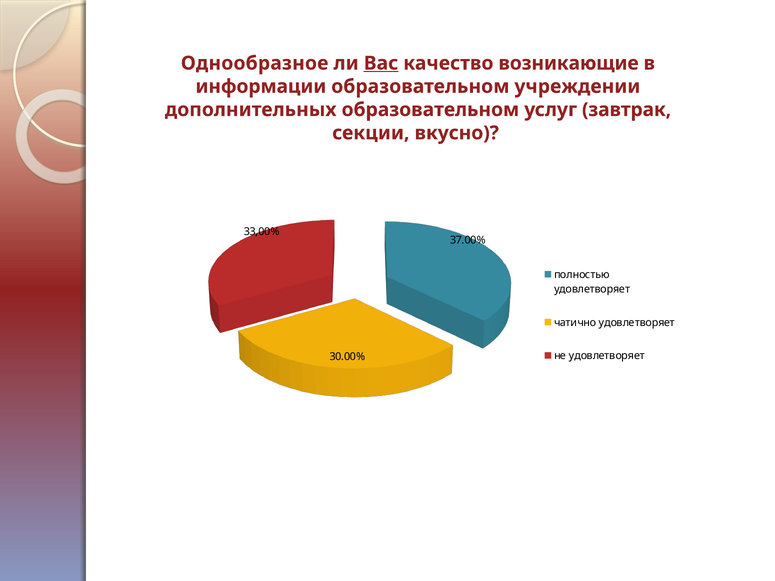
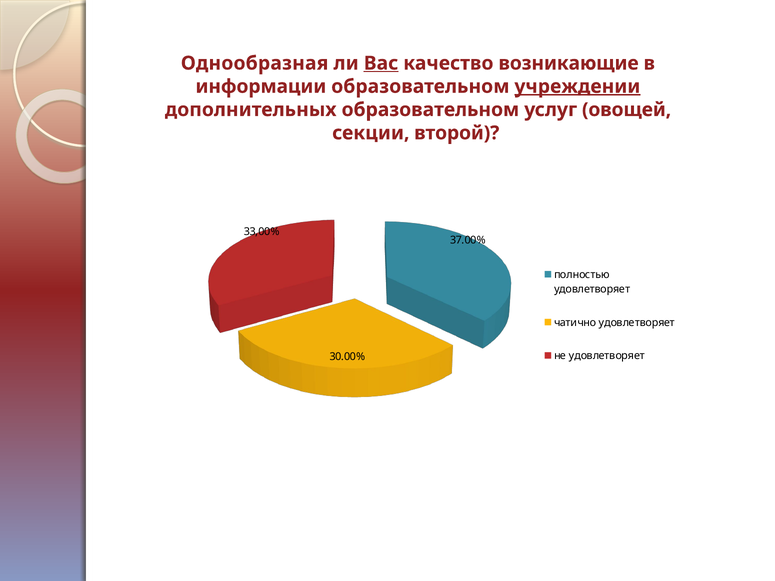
Однообразное: Однообразное -> Однообразная (255, 63)
учреждении underline: none -> present (577, 87)
завтрак: завтрак -> овощей (627, 110)
вкусно: вкусно -> второй (457, 133)
